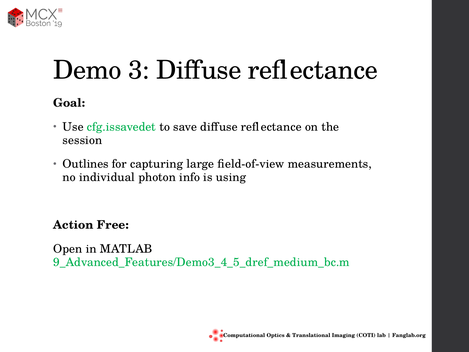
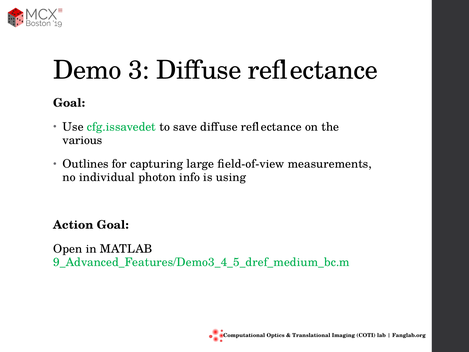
session: session -> various (82, 140)
Action Free: Free -> Goal (113, 225)
